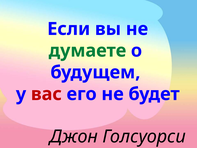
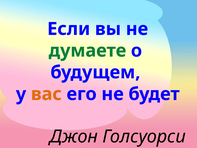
вас colour: red -> orange (46, 94)
